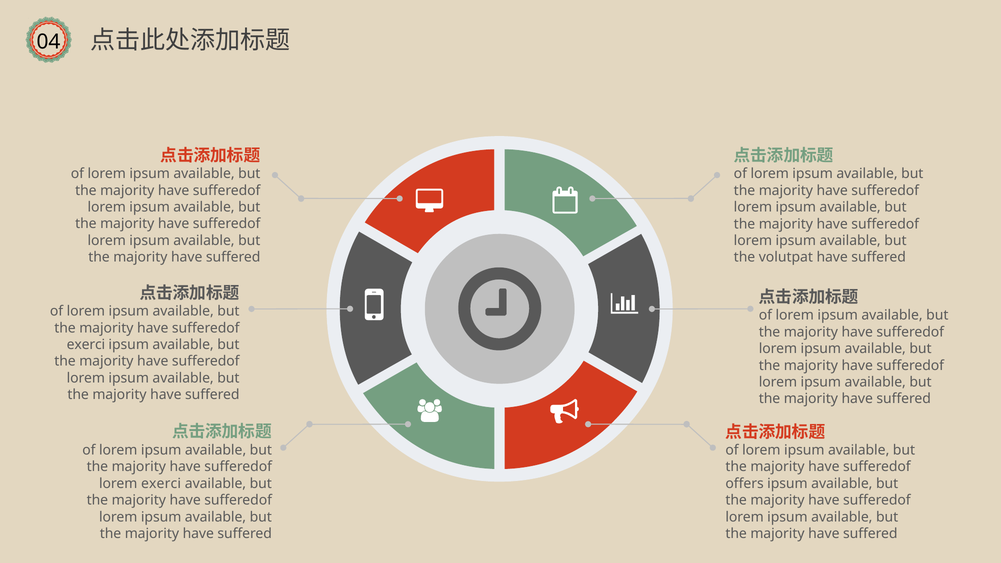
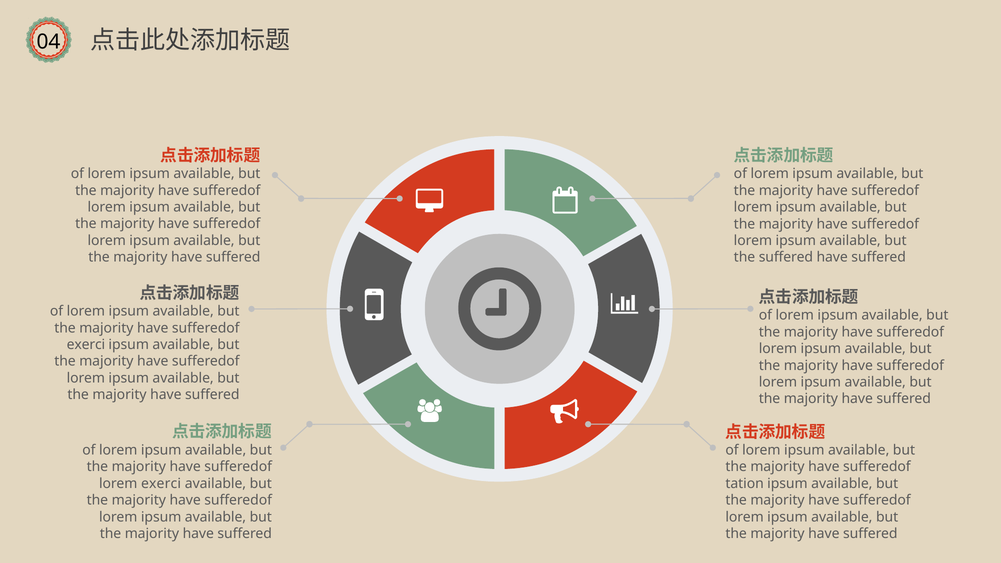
the volutpat: volutpat -> suffered (786, 257)
offers: offers -> tation (745, 484)
